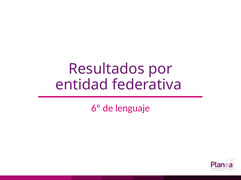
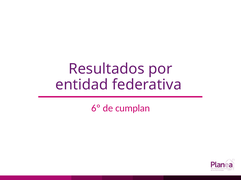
lenguaje: lenguaje -> cumplan (133, 109)
